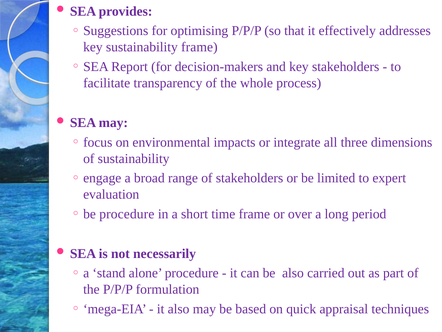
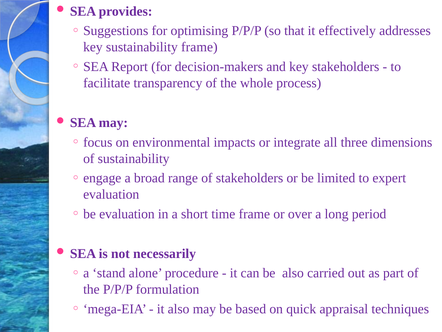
be procedure: procedure -> evaluation (127, 214)
